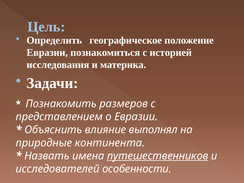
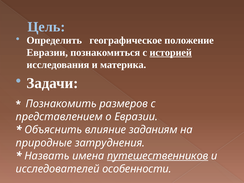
историей underline: none -> present (171, 53)
выполнял: выполнял -> заданиям (153, 130)
континента: континента -> затруднения (110, 143)
